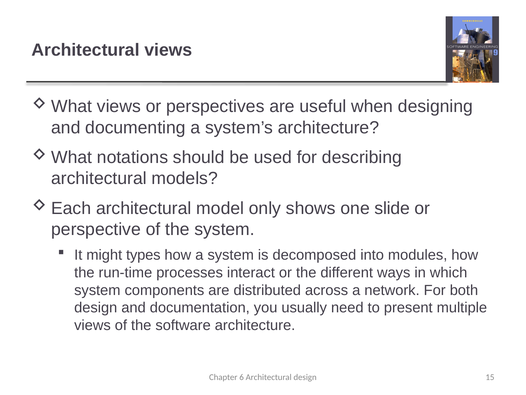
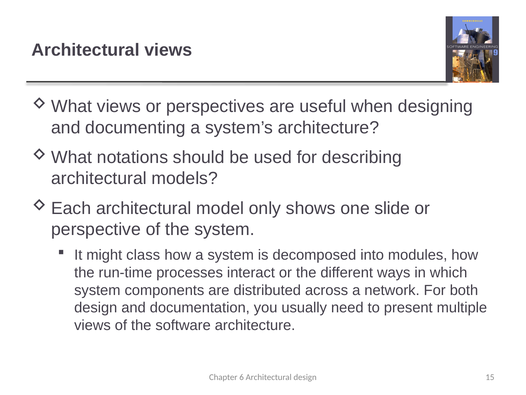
types: types -> class (143, 255)
